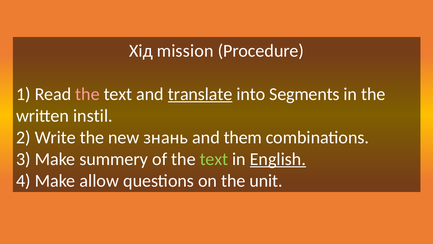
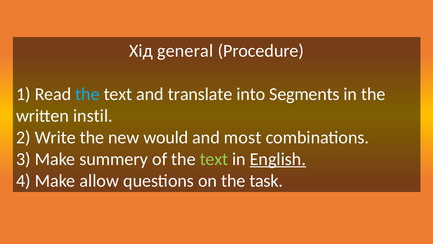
mission: mission -> general (185, 51)
the colour: pink -> light blue (87, 94)
translate underline: present -> none (200, 94)
знань: знань -> would (166, 137)
them: them -> most (243, 137)
unit: unit -> task (266, 181)
